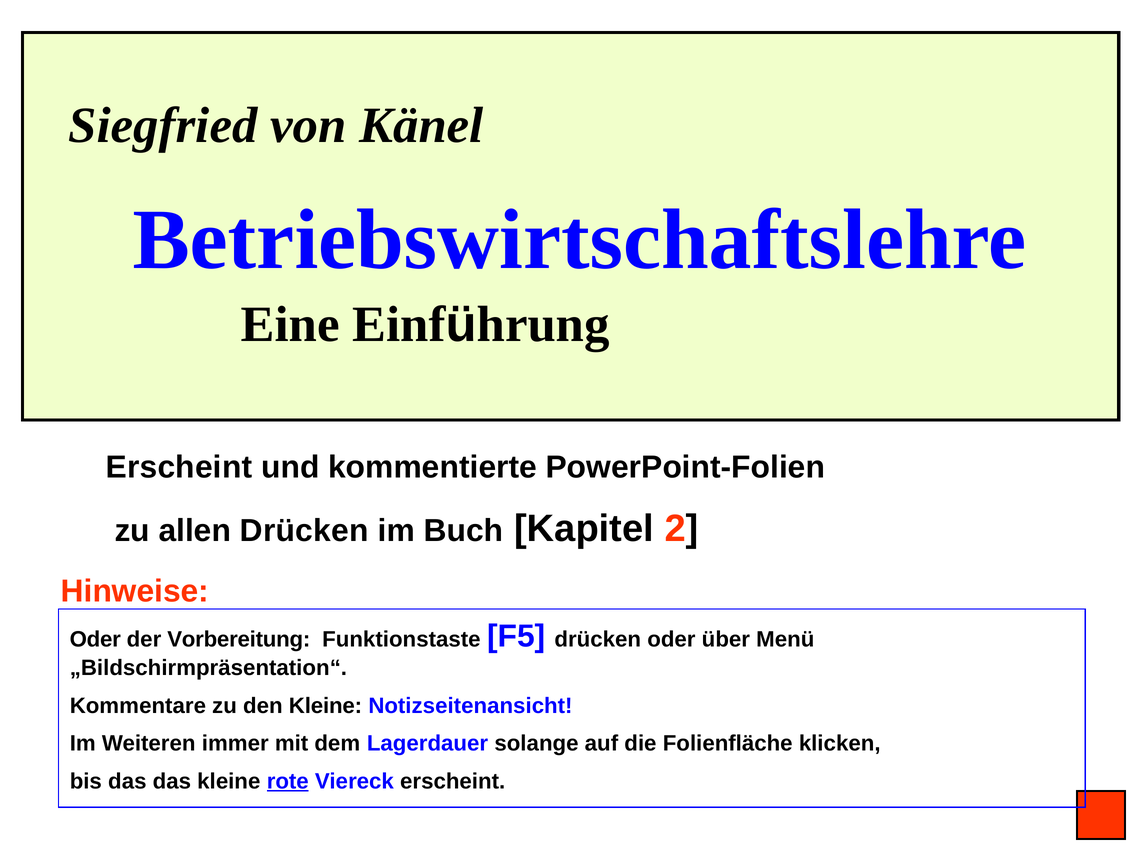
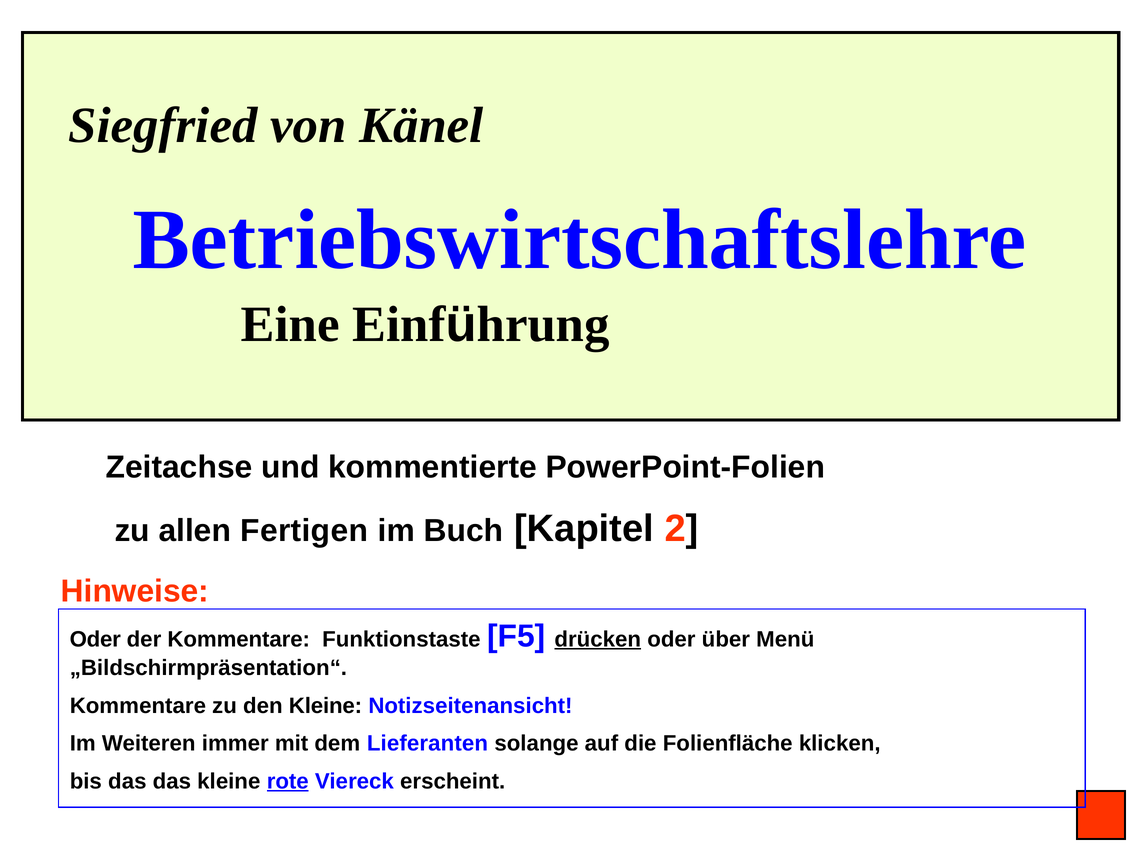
Erscheint: Erscheint -> Zeitachse (179, 467)
allen Drücken: Drücken -> Fertigen (304, 531)
der Vorbereitung: Vorbereitung -> Kommentare (239, 639)
drücken underline: none -> present (598, 639)
Lagerdauer: Lagerdauer -> Lieferanten (427, 744)
